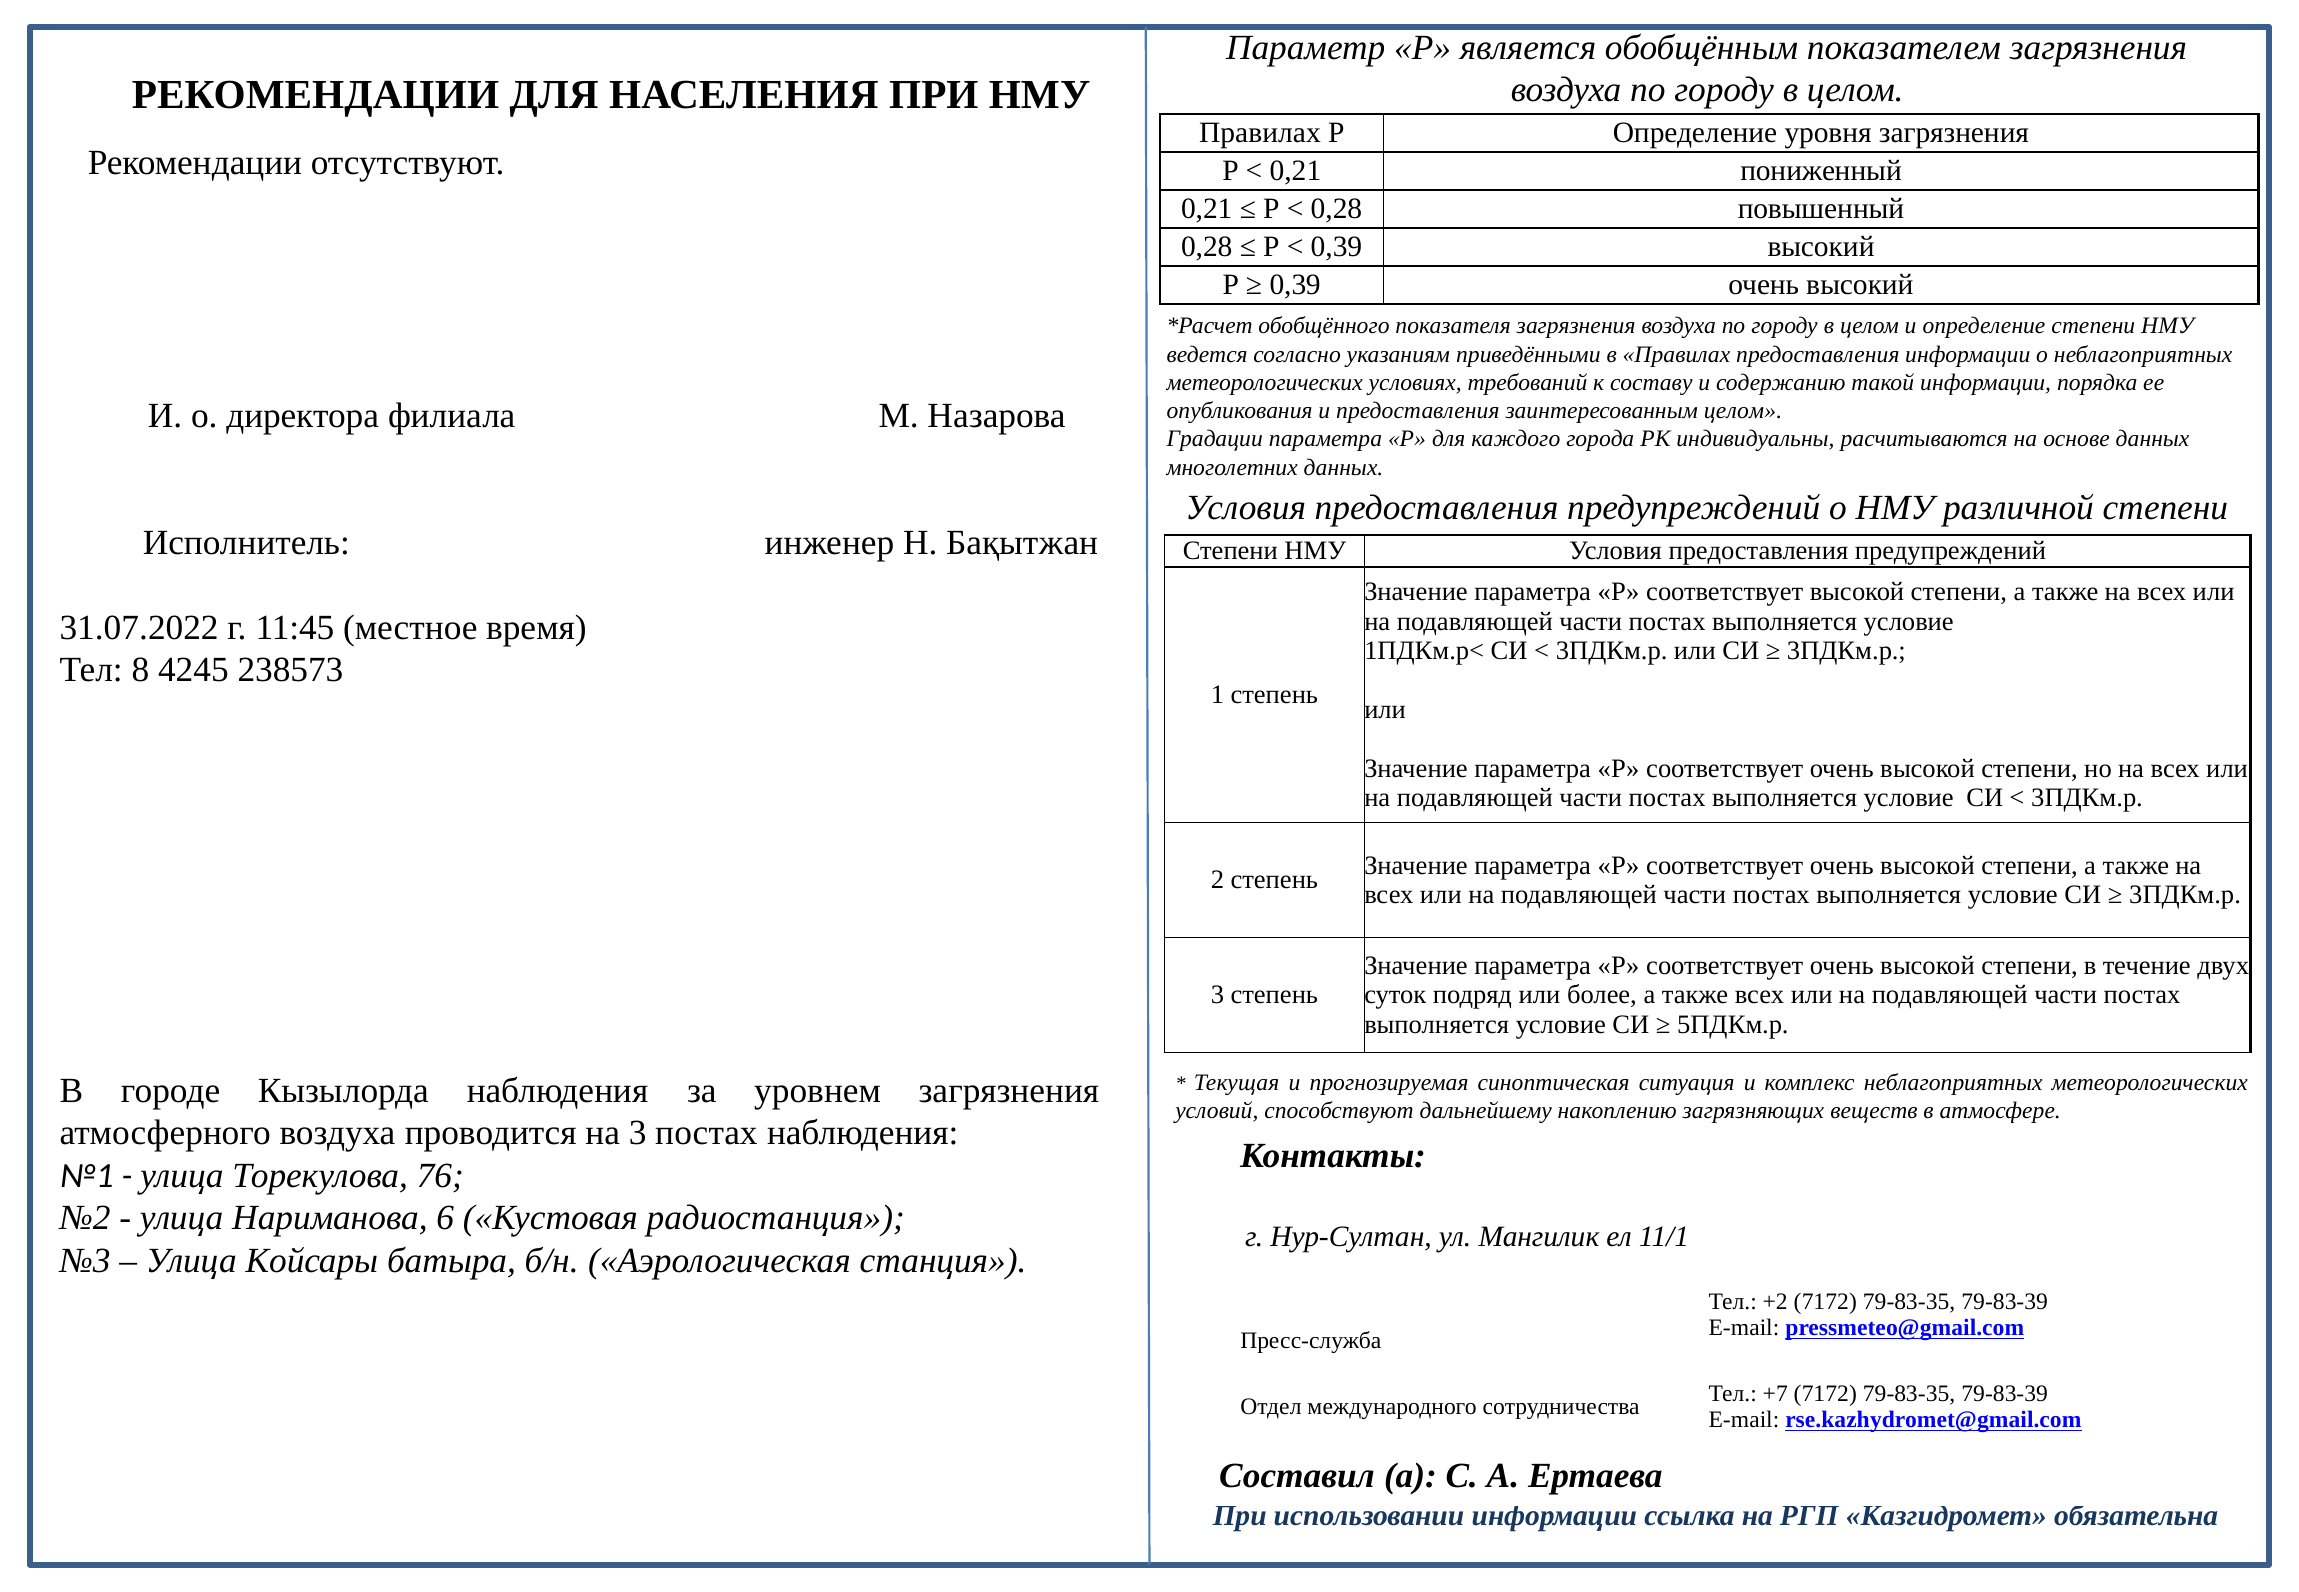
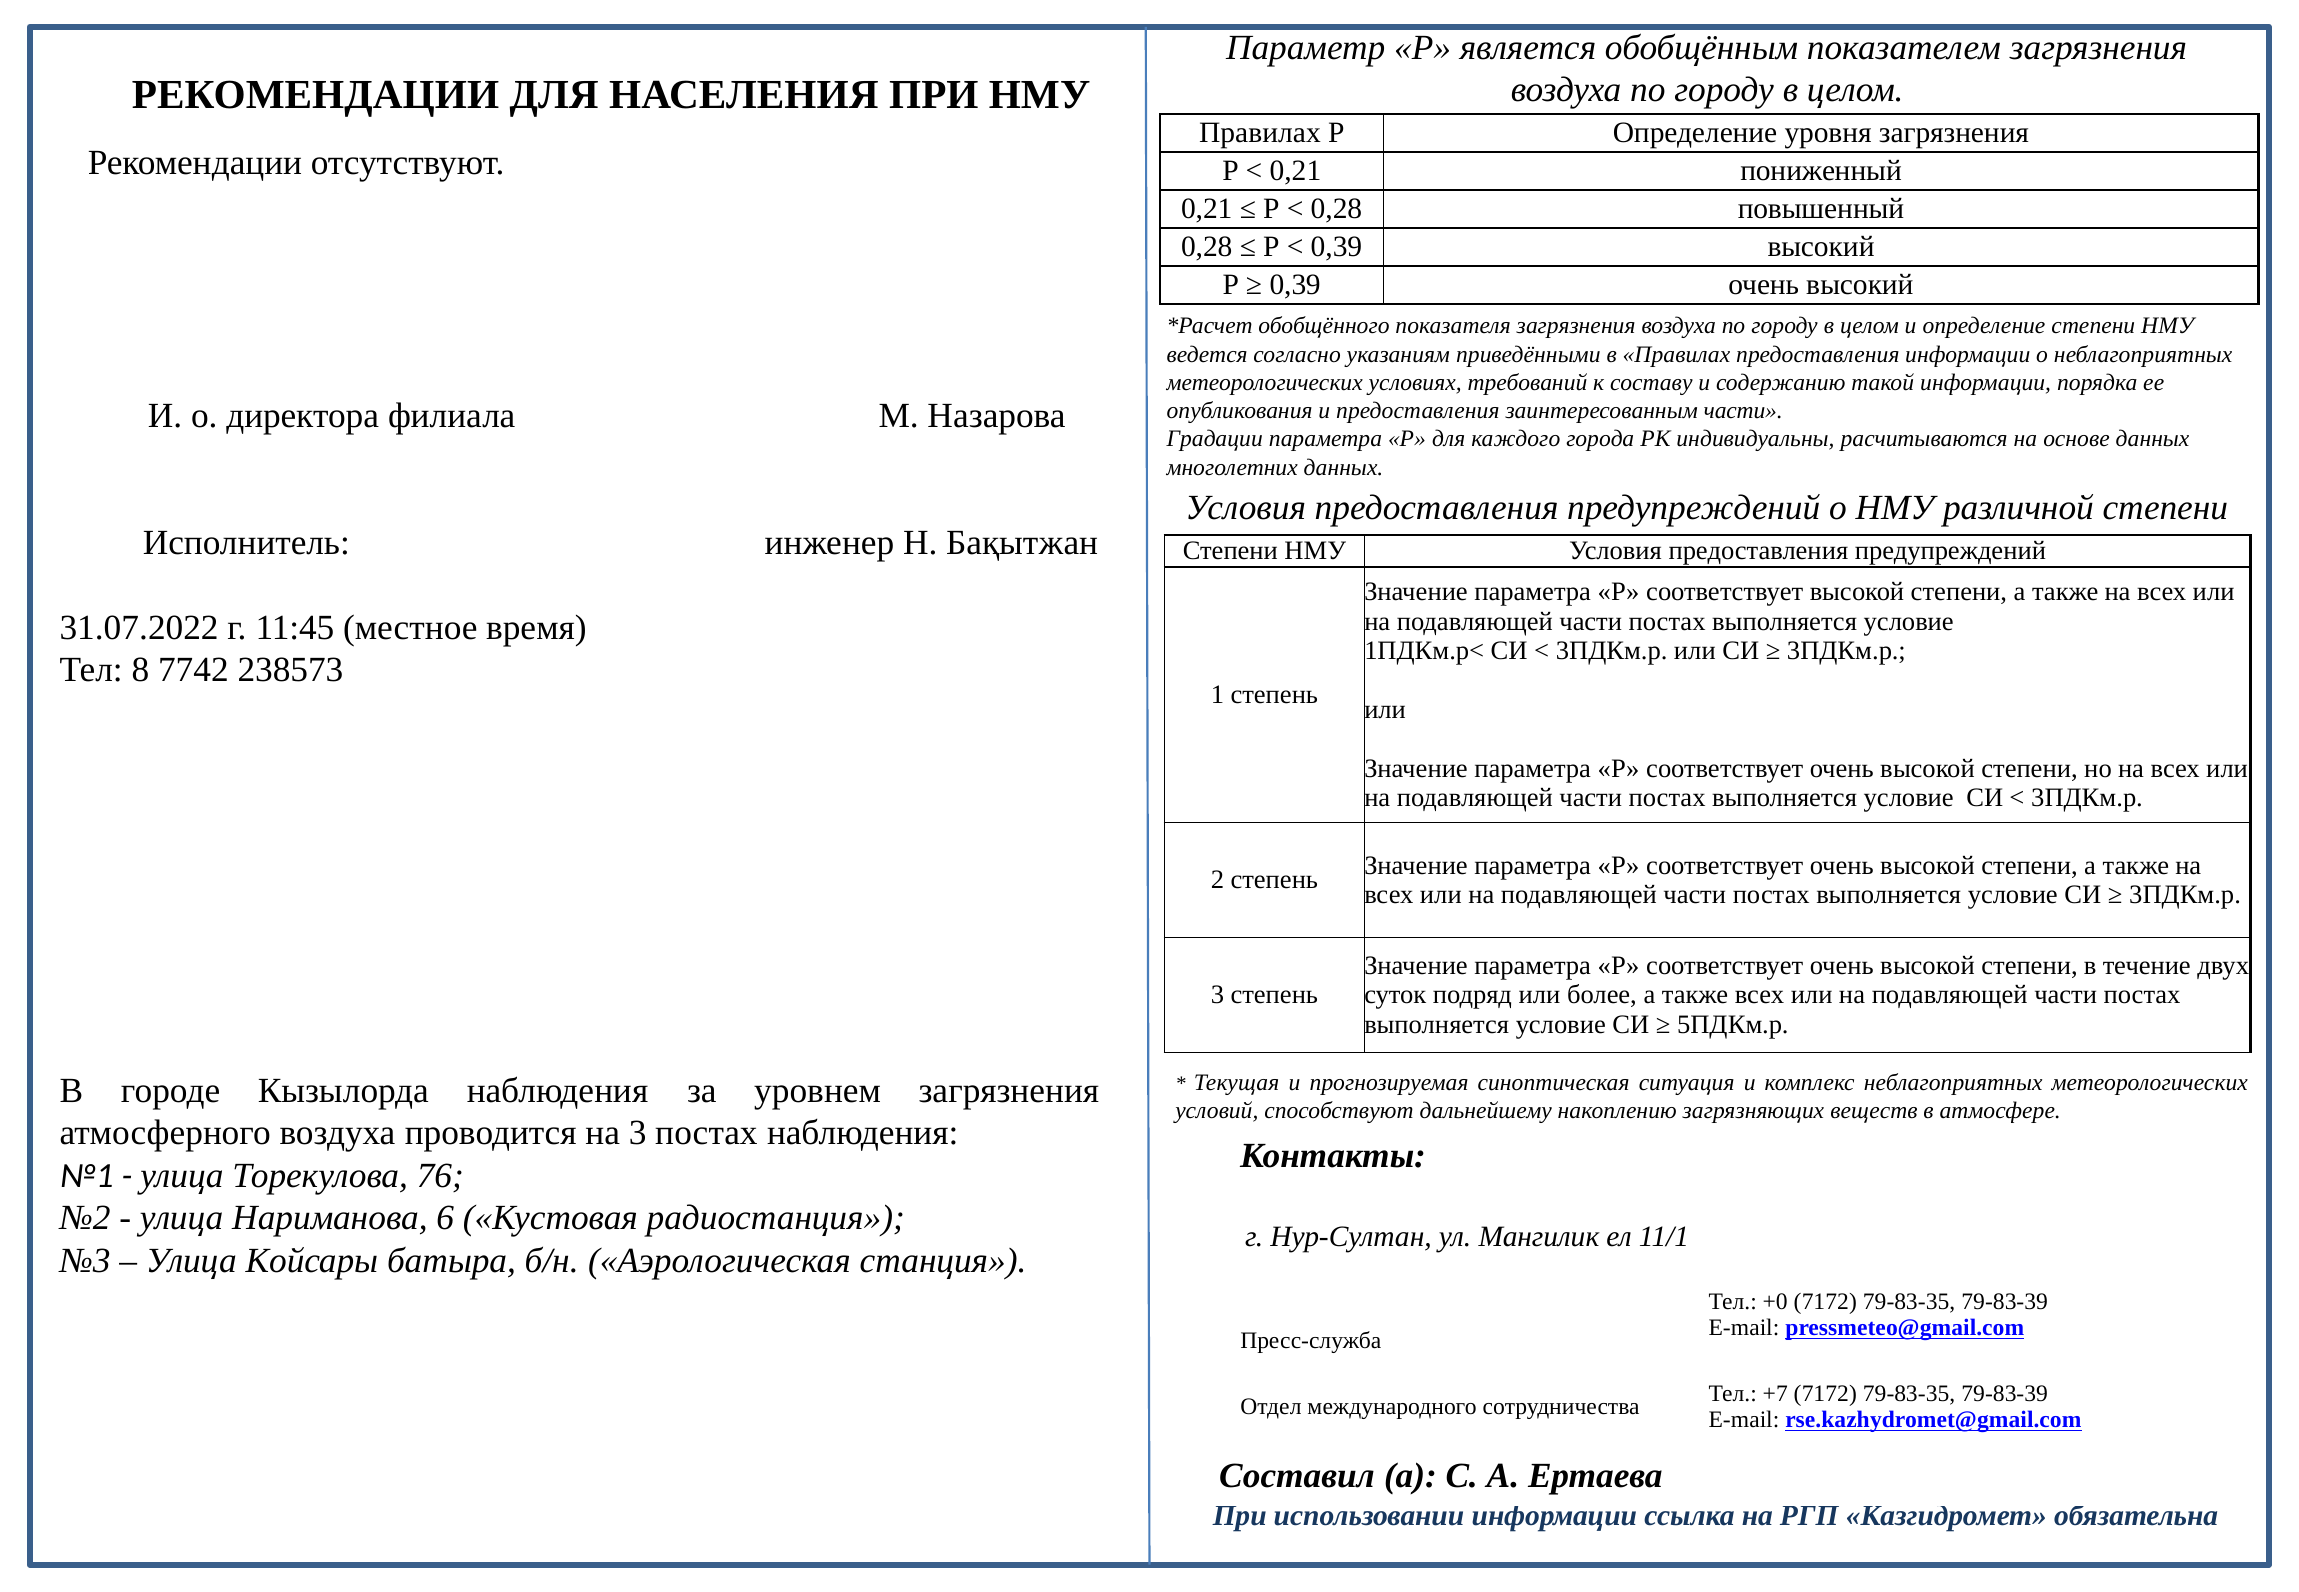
заинтересованным целом: целом -> части (1743, 411)
4245: 4245 -> 7742 (193, 670)
+2: +2 -> +0 (1775, 1302)
